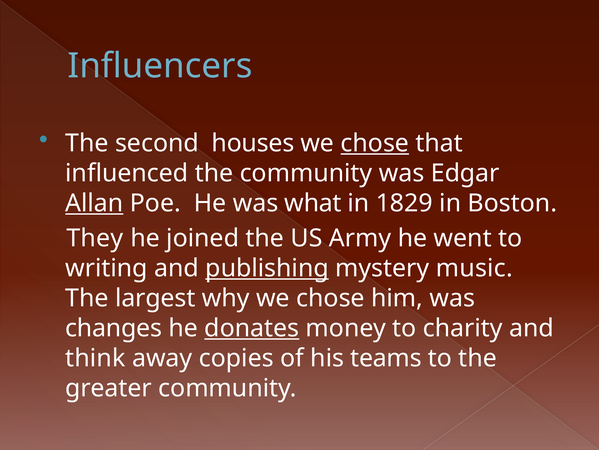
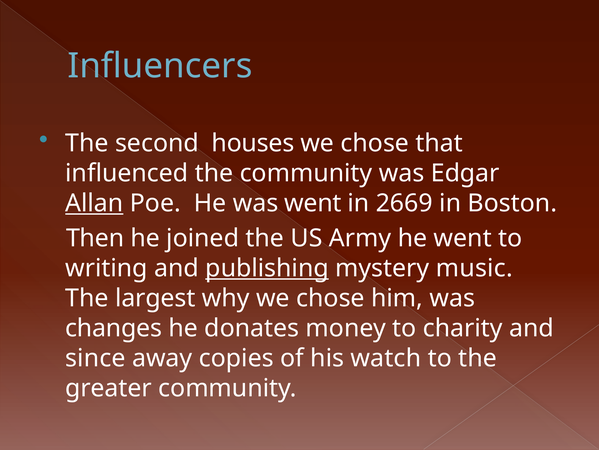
chose underline: present -> none (375, 143)
was what: what -> went (313, 203)
1829: 1829 -> 2669 (404, 203)
They: They -> Then (95, 238)
donates underline: present -> none (252, 328)
think: think -> since (95, 358)
teams: teams -> watch (386, 358)
